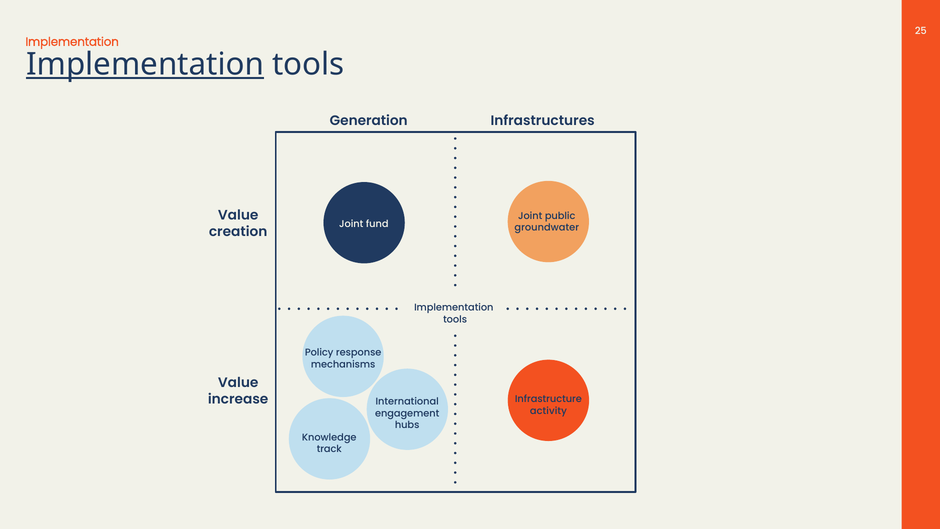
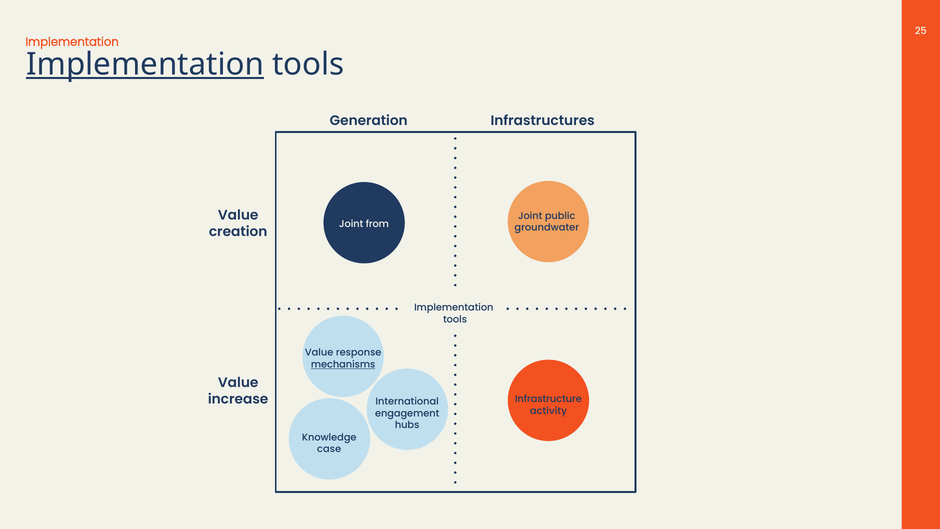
fund: fund -> from (377, 224)
Policy: Policy -> Value (319, 352)
mechanisms underline: none -> present (343, 364)
track: track -> case (329, 449)
